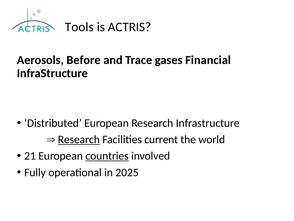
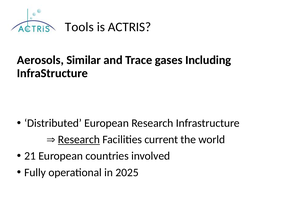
Before: Before -> Similar (84, 60)
Financial: Financial -> Including (208, 60)
countries underline: present -> none (107, 156)
